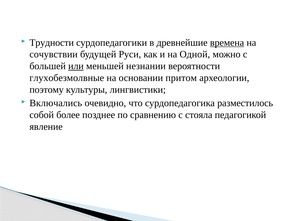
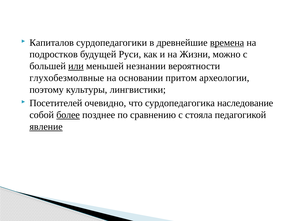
Трудности: Трудности -> Капиталов (52, 43)
сочувствии: сочувствии -> подростков (54, 54)
Одной: Одной -> Жизни (195, 54)
Включались: Включались -> Посетителей (56, 103)
разместилось: разместилось -> наследование (245, 103)
более underline: none -> present (68, 115)
явление underline: none -> present (46, 127)
